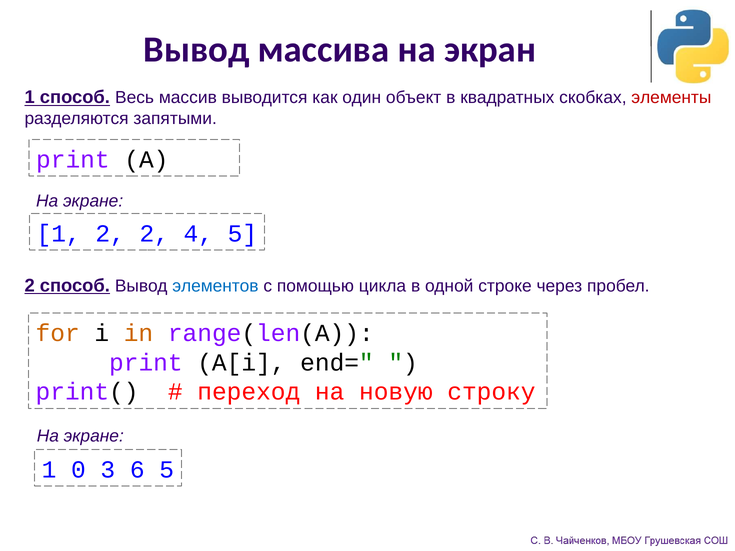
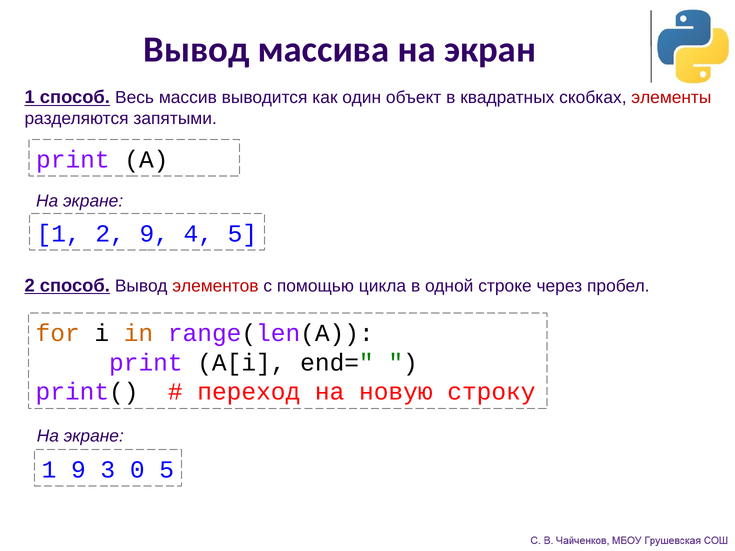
2 2: 2 -> 9 (154, 234)
элементов colour: blue -> red (215, 286)
1 0: 0 -> 9 (78, 470)
6: 6 -> 0 (137, 470)
